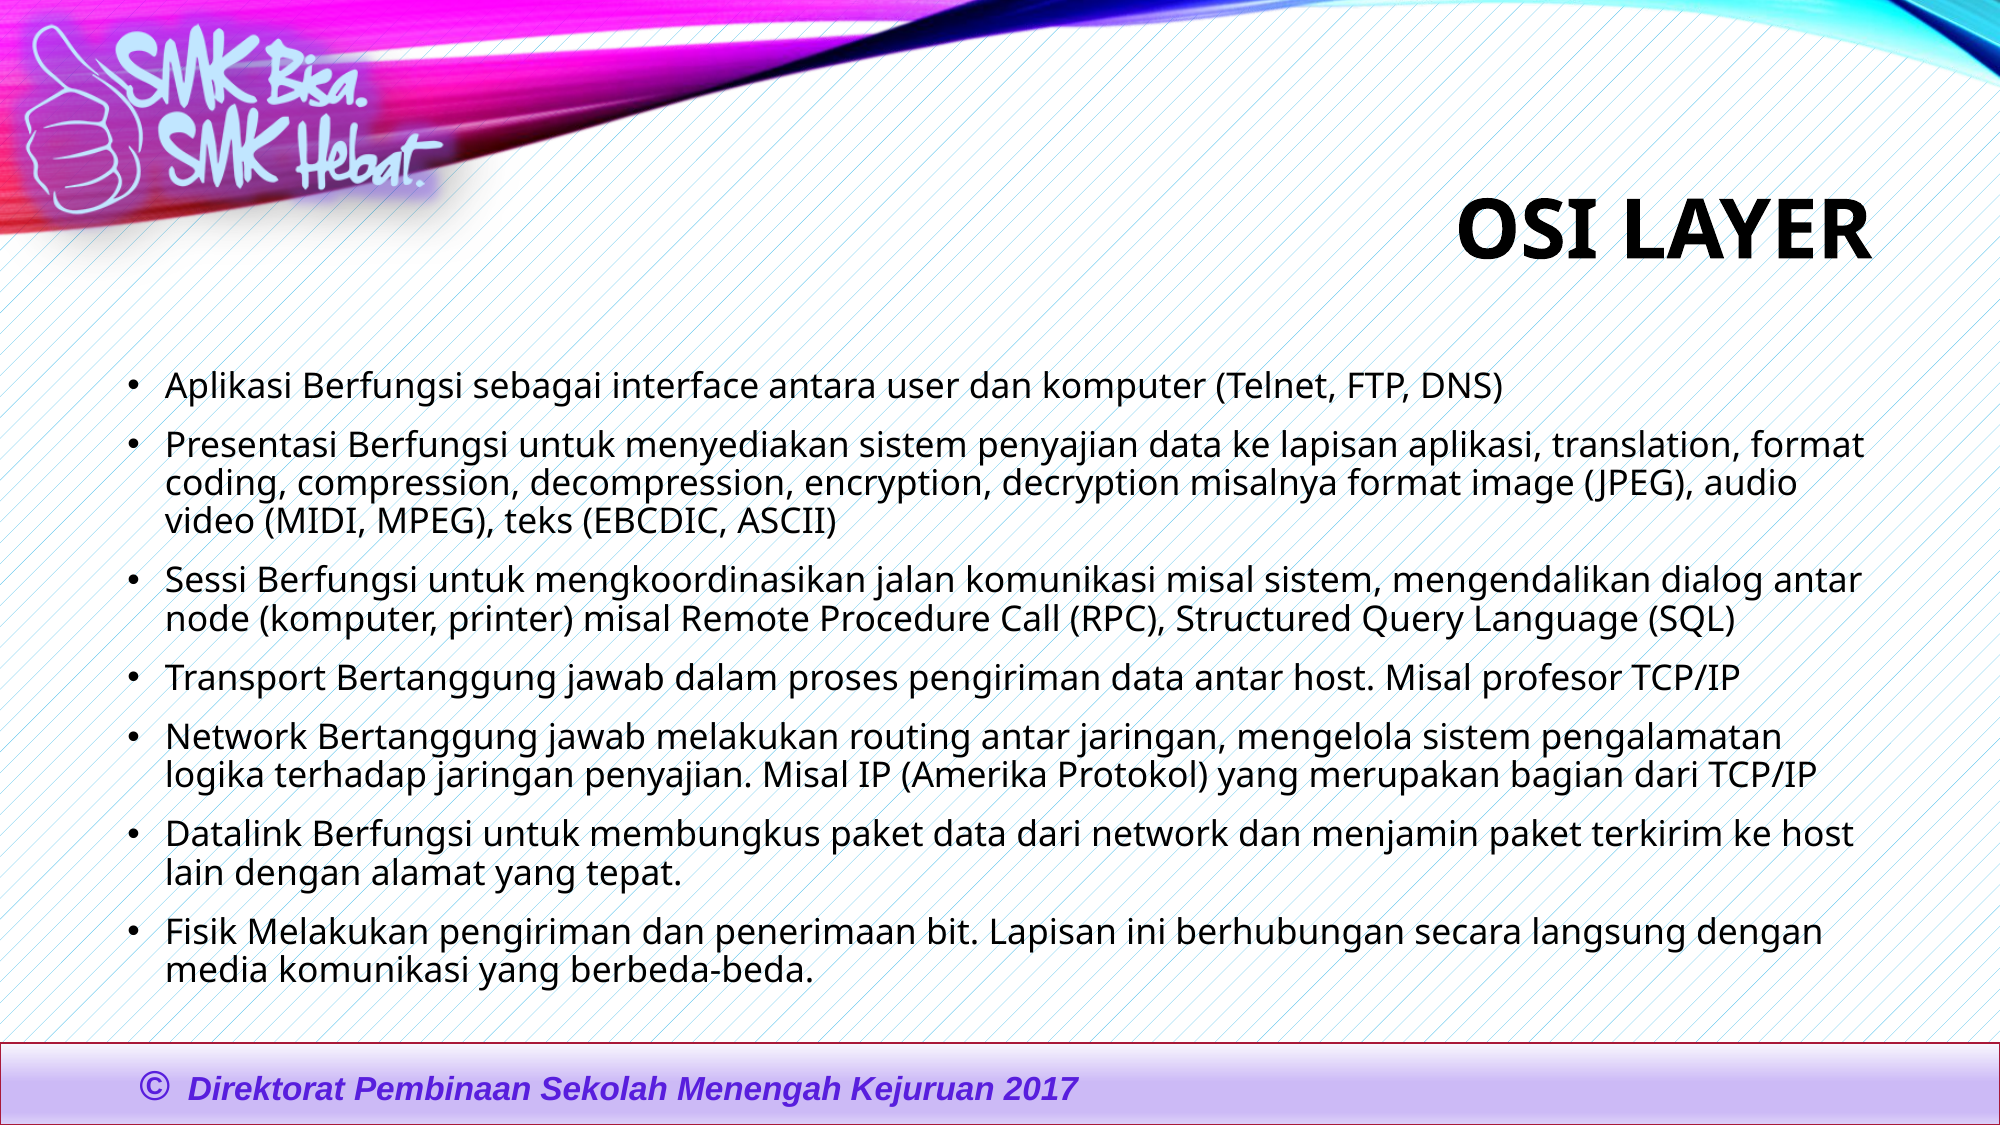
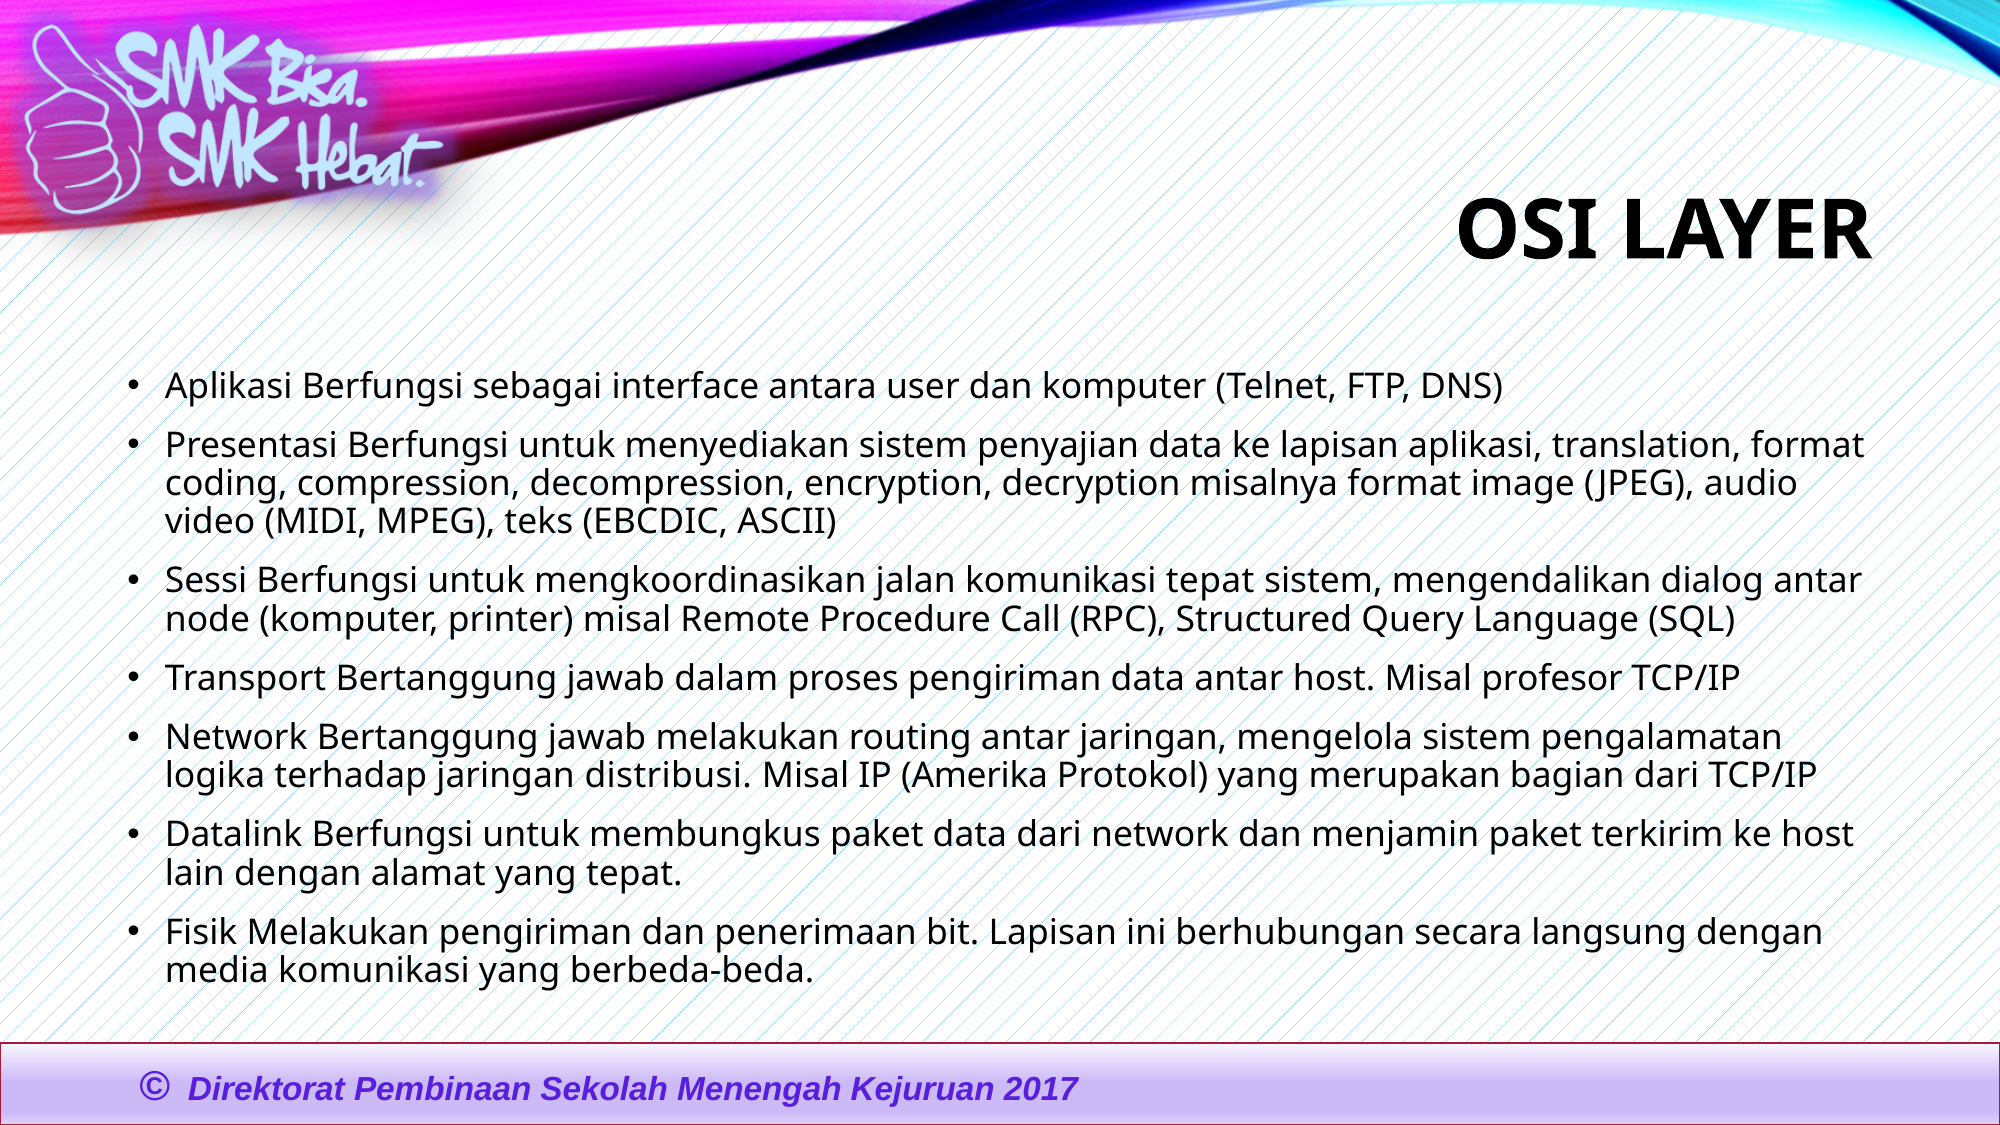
komunikasi misal: misal -> tepat (1210, 581)
jaringan penyajian: penyajian -> distribusi (668, 776)
